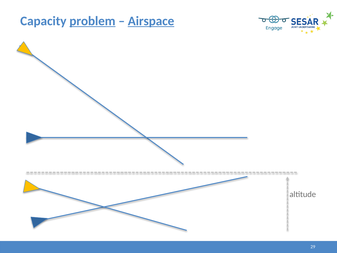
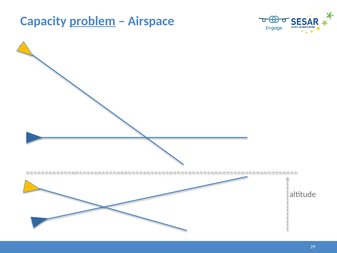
Airspace underline: present -> none (151, 21)
